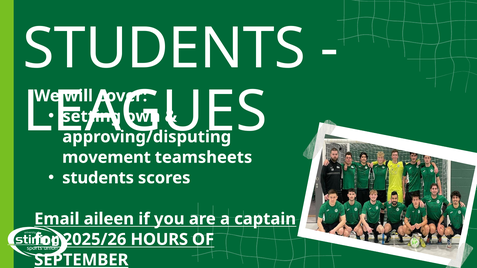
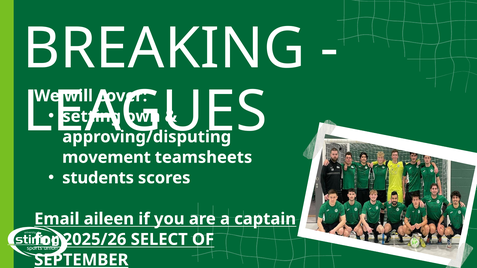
STUDENTS: STUDENTS -> BREAKING (164, 49)
HOURS: HOURS -> SELECT (159, 240)
